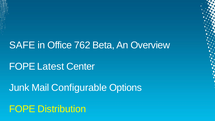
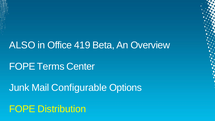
SAFE: SAFE -> ALSO (22, 45)
762: 762 -> 419 (82, 45)
Latest: Latest -> Terms (51, 66)
